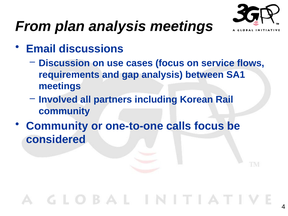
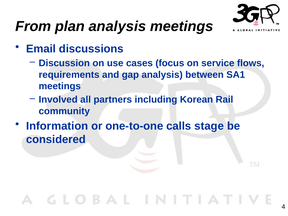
Community: Community -> Information (57, 126)
calls focus: focus -> stage (209, 126)
